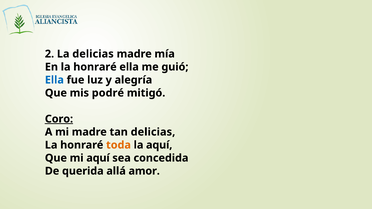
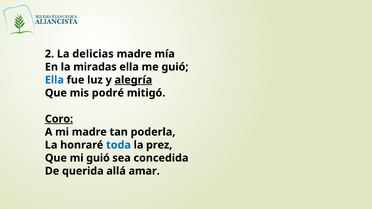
En la honraré: honraré -> miradas (95, 67)
alegría underline: none -> present (133, 80)
tan delicias: delicias -> poderla (153, 132)
toda colour: orange -> blue (118, 145)
la aquí: aquí -> prez (159, 145)
mi aquí: aquí -> guió (98, 158)
amor: amor -> amar (144, 171)
